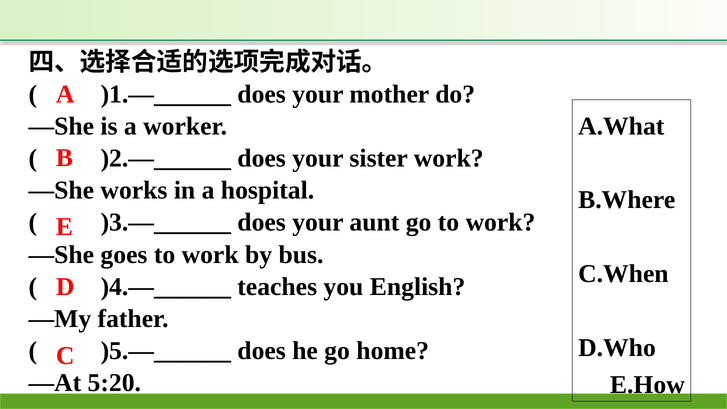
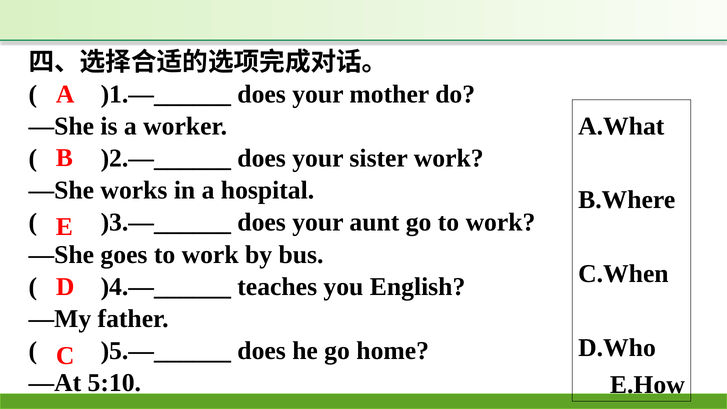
5:20: 5:20 -> 5:10 (114, 383)
